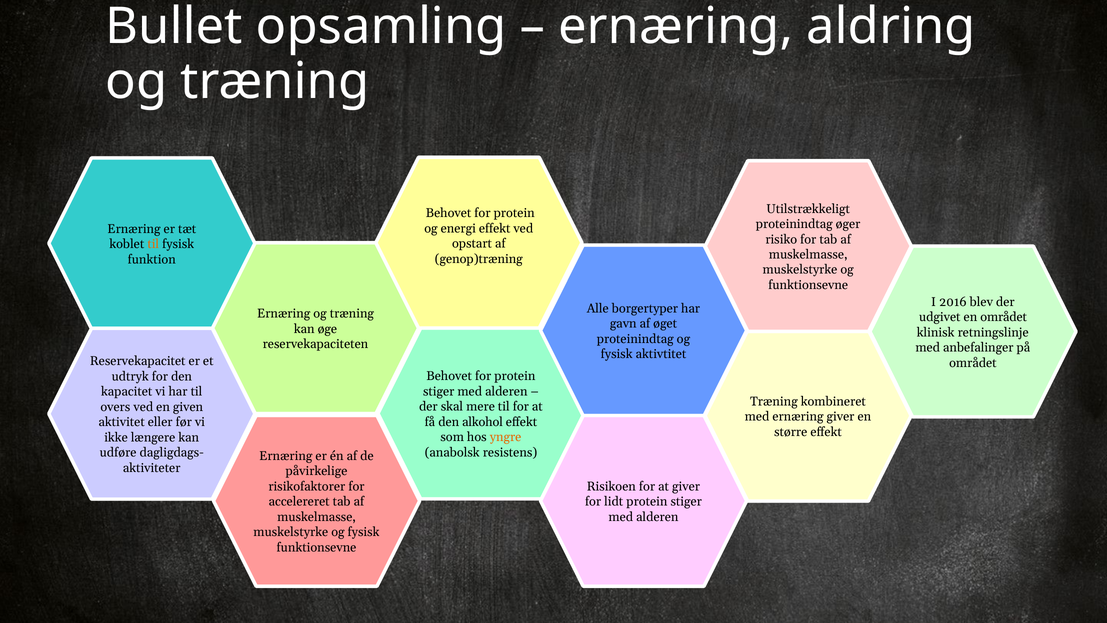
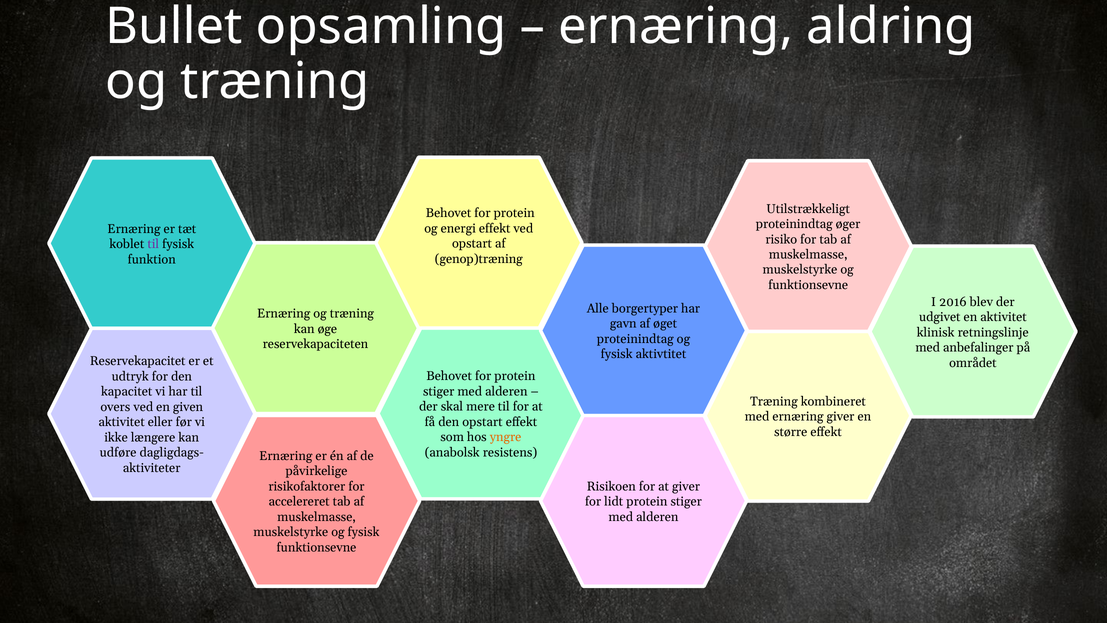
til colour: orange -> purple (153, 244)
en området: området -> aktivitet (1004, 317)
den alkohol: alkohol -> opstart (482, 422)
